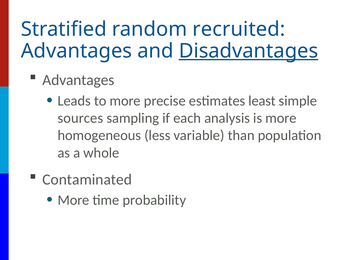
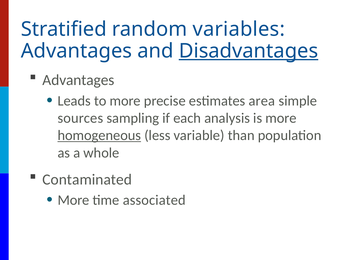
recruited: recruited -> variables (239, 29)
least: least -> area (262, 101)
homogeneous underline: none -> present (99, 135)
probability: probability -> associated (154, 200)
